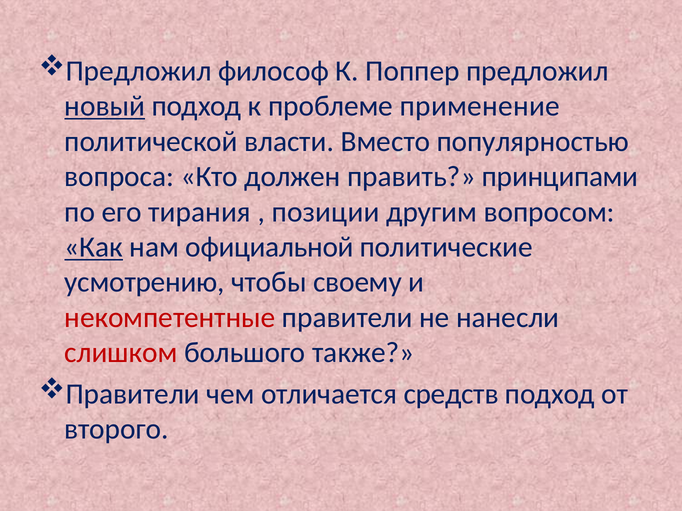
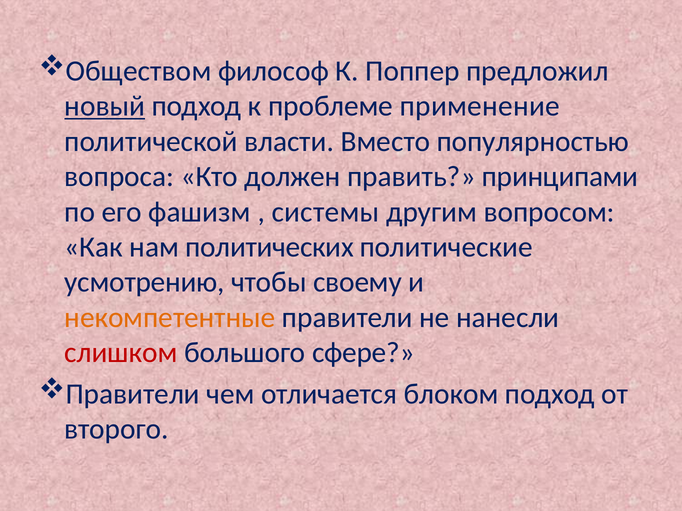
Предложил: Предложил -> Обществом (139, 71)
тирания: тирания -> фашизм (200, 212)
позиции: позиции -> системы (326, 212)
Как underline: present -> none (94, 247)
официальной: официальной -> политических (269, 247)
некомпетентные colour: red -> orange (170, 318)
также: также -> сфере (363, 353)
средств: средств -> блоком (451, 394)
